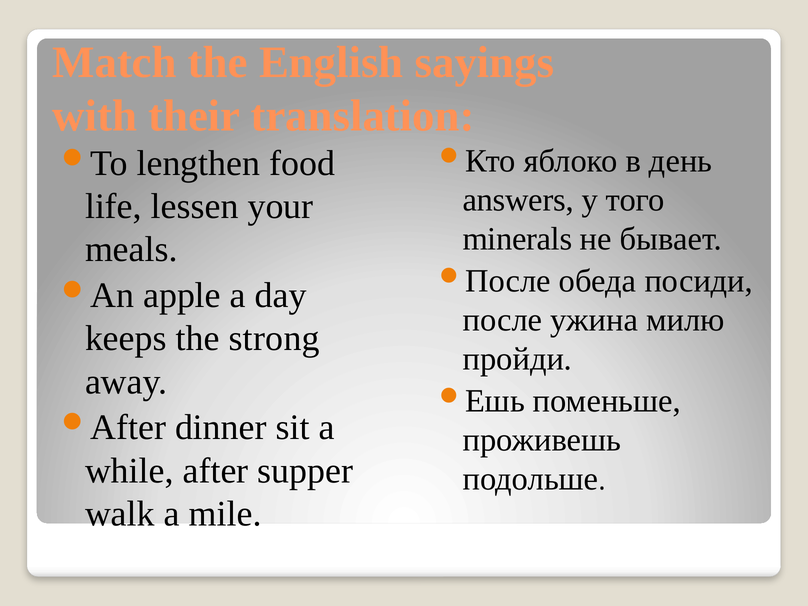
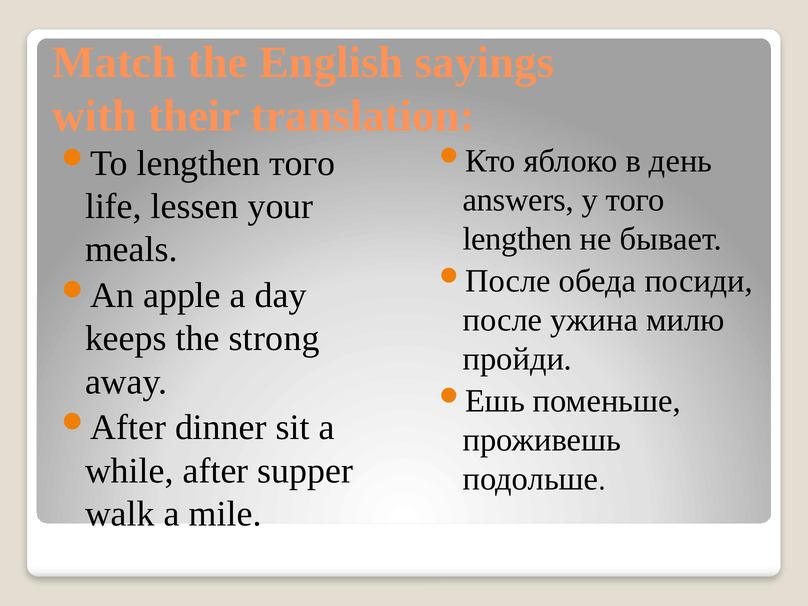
lengthen food: food -> того (302, 163)
minerals: minerals -> lengthen (517, 239)
